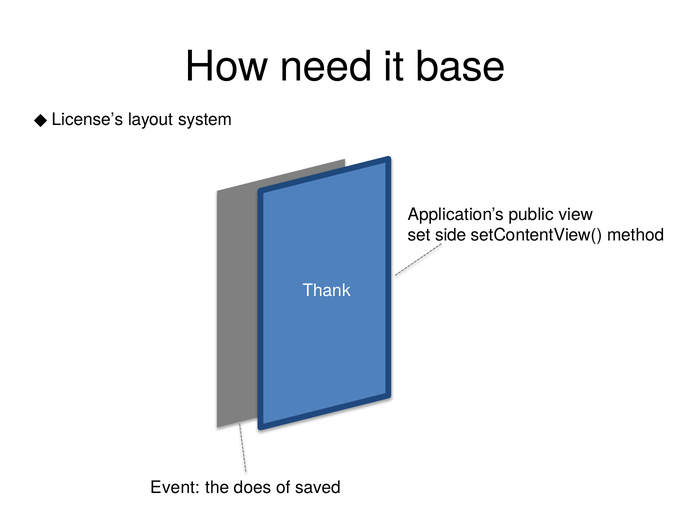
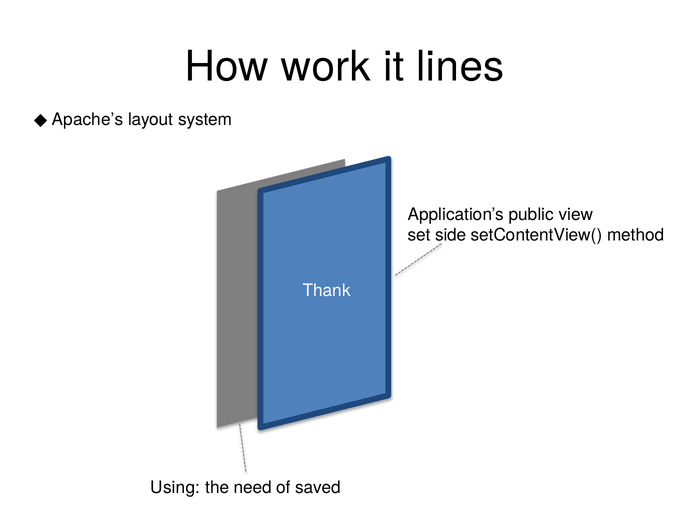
need: need -> work (326, 67)
base: base -> lines (460, 67)
License’s: License’s -> Apache’s (88, 120)
Event: Event -> Using (175, 487)
does: does -> need (253, 487)
